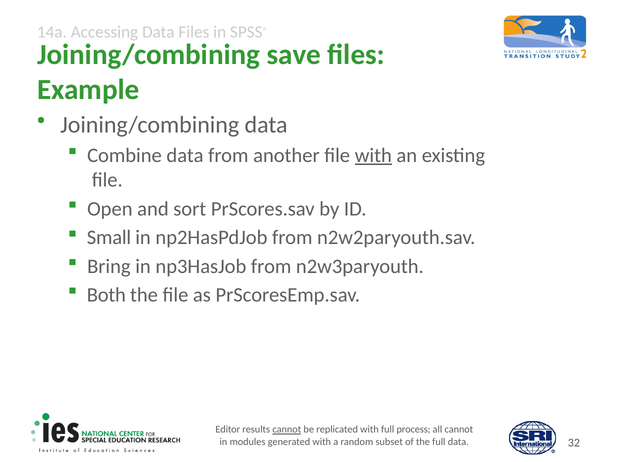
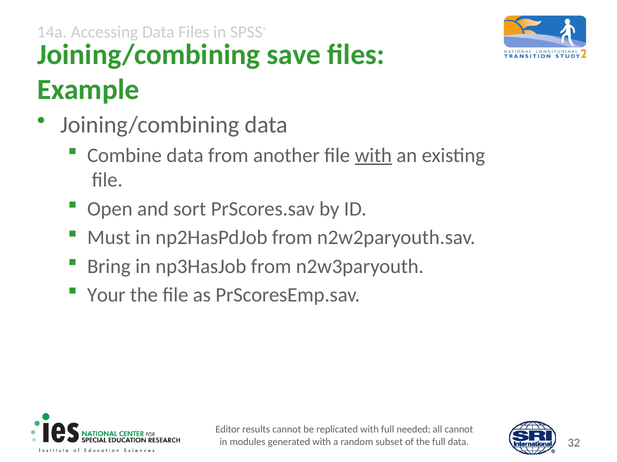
Small: Small -> Must (109, 238)
Both: Both -> Your (106, 296)
cannot underline: present -> none (287, 430)
process: process -> needed (413, 430)
